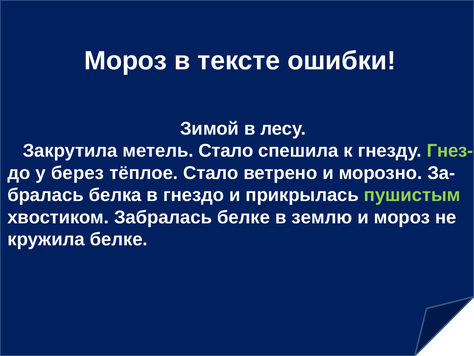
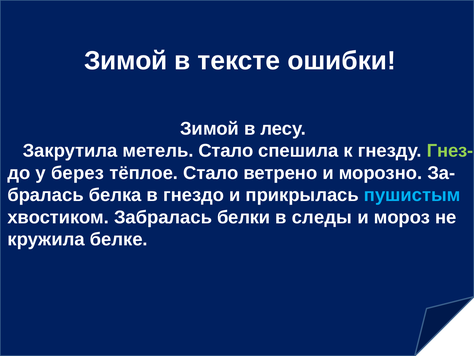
Мороз: Мороз -> Зимой (126, 61)
пушистым colour: light green -> light blue (412, 195)
Забралась белке: белке -> белки (244, 217)
землю: землю -> следы (322, 217)
